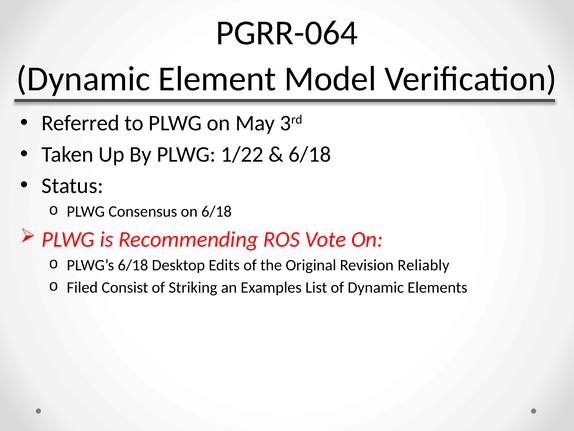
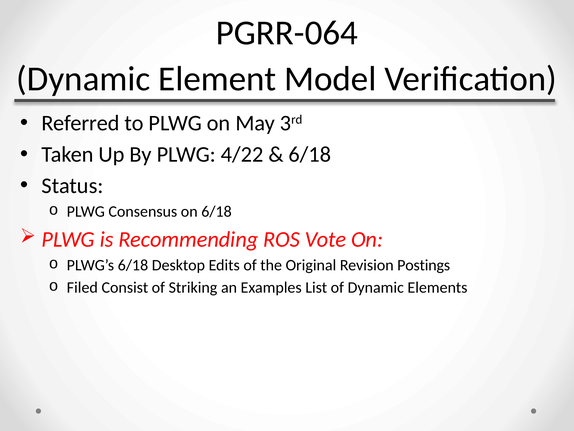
1/22: 1/22 -> 4/22 (242, 154)
Reliably: Reliably -> Postings (424, 265)
